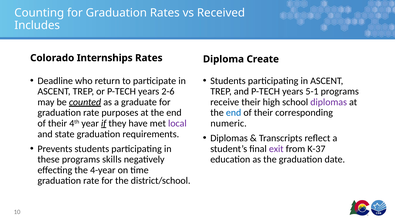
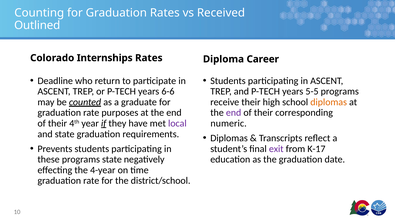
Includes: Includes -> Outlined (37, 25)
Create: Create -> Career (263, 59)
2-6: 2-6 -> 6-6 (168, 91)
5-1: 5-1 -> 5-5 (312, 91)
diplomas colour: purple -> orange (329, 102)
end colour: blue -> purple (234, 113)
K-37: K-37 -> K-17 (316, 149)
programs skills: skills -> state (112, 160)
